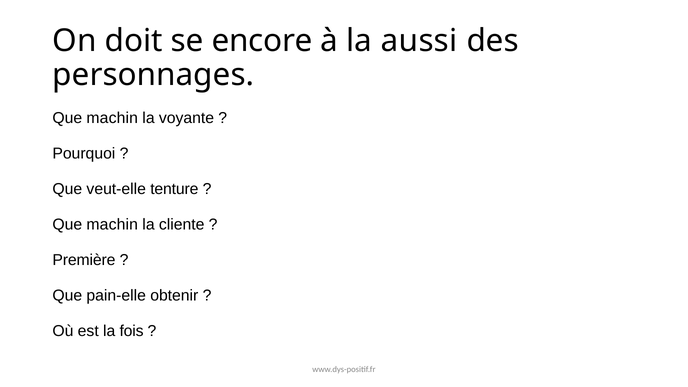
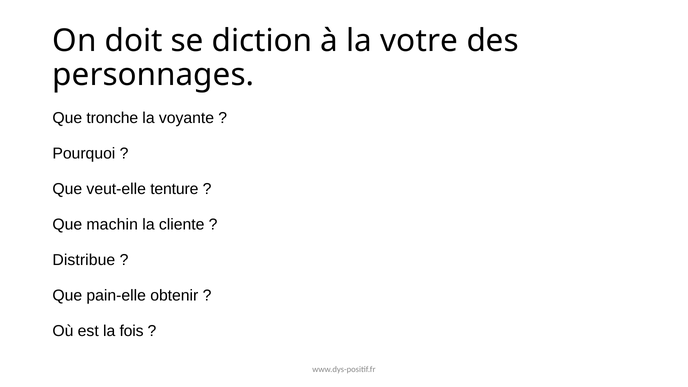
encore: encore -> diction (262, 41)
aussi: aussi -> votre (419, 41)
machin: machin -> tronche (112, 118)
Première: Première -> Distribue (84, 260)
